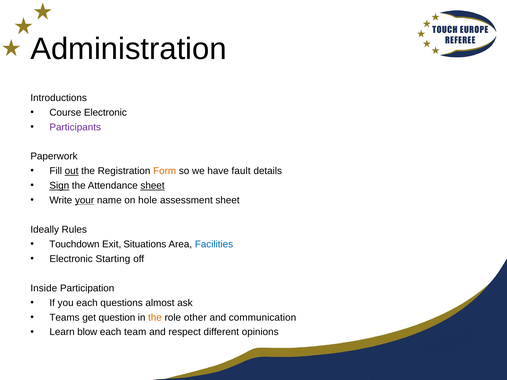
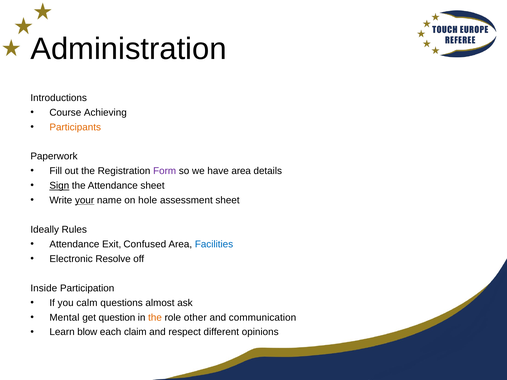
Course Electronic: Electronic -> Achieving (105, 113)
Participants colour: purple -> orange (75, 127)
out underline: present -> none (72, 171)
Form colour: orange -> purple (165, 171)
have fault: fault -> area (241, 171)
sheet underline: present -> none (153, 186)
Touchdown: Touchdown -> Attendance (74, 244)
Situations: Situations -> Confused (145, 244)
Starting: Starting -> Resolve (113, 259)
you each: each -> calm (87, 303)
Teams: Teams -> Mental (64, 318)
team: team -> claim (135, 332)
